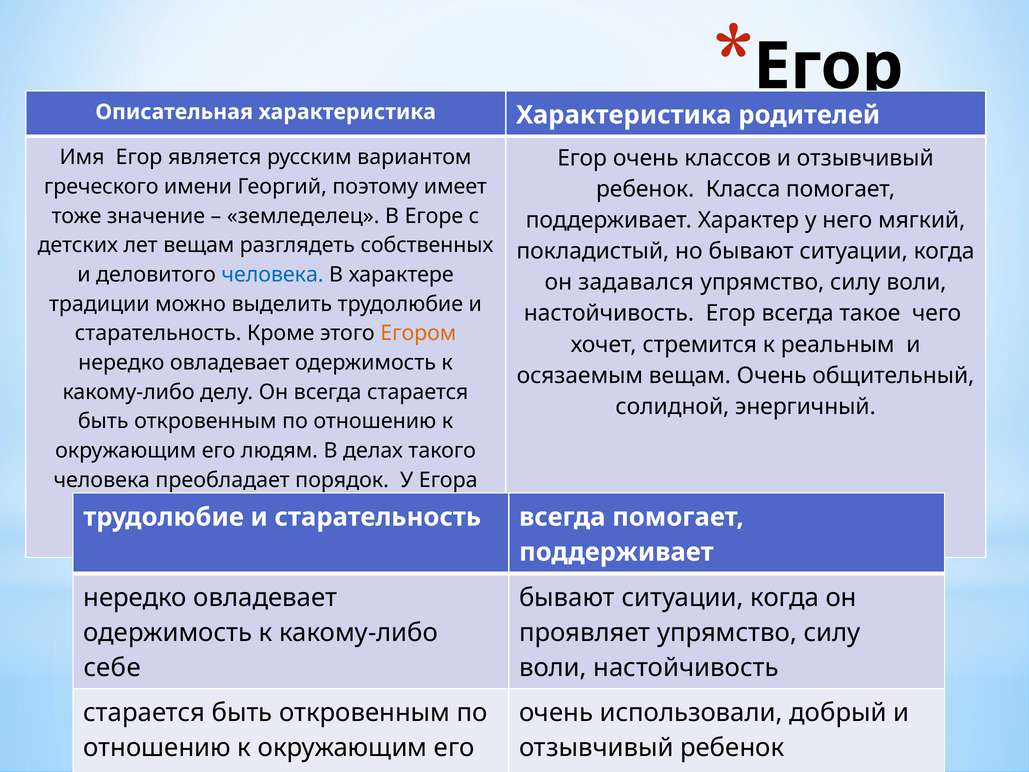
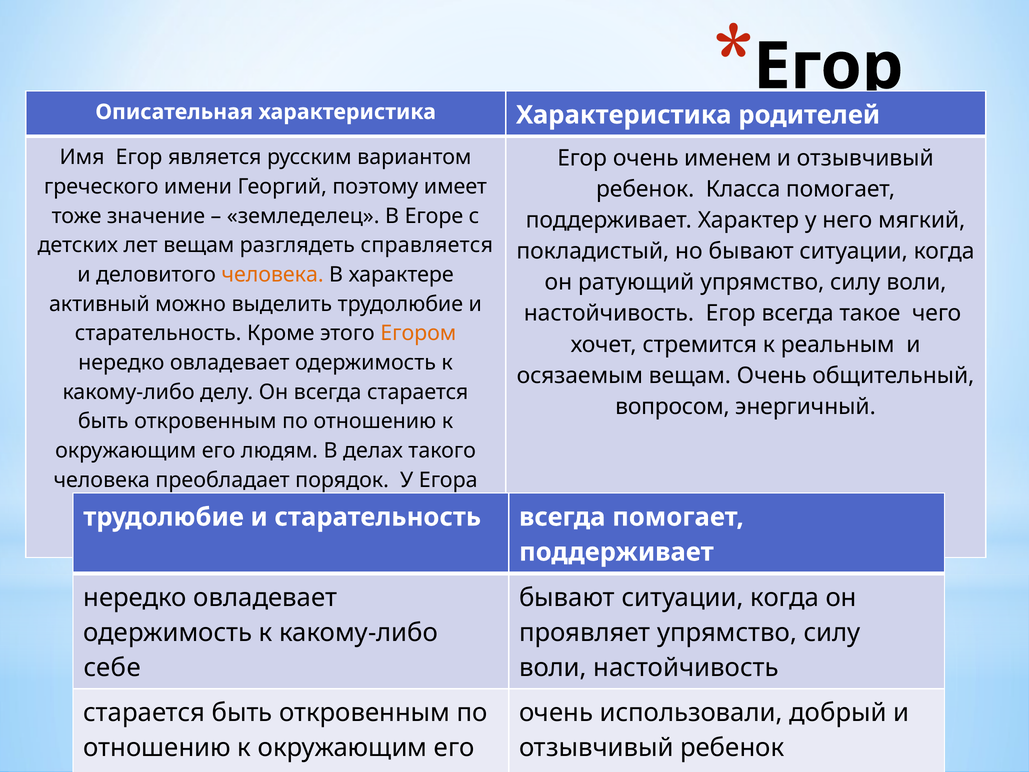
классов: классов -> именем (728, 158)
собственных: собственных -> справляется (427, 245)
человека colour: blue -> orange (273, 275)
задавался: задавался -> ратующий (636, 282)
традиции: традиции -> активный (99, 304)
солидной: солидной -> вопросом (672, 406)
